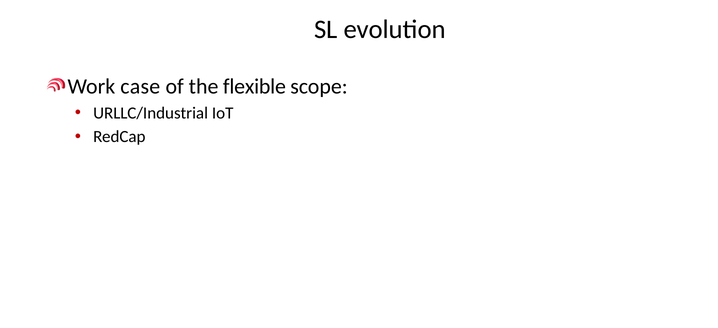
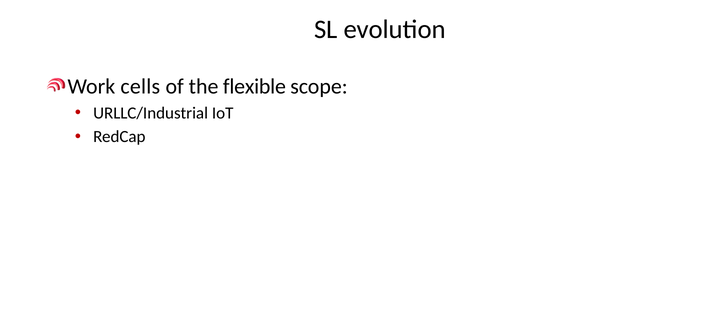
case: case -> cells (140, 87)
